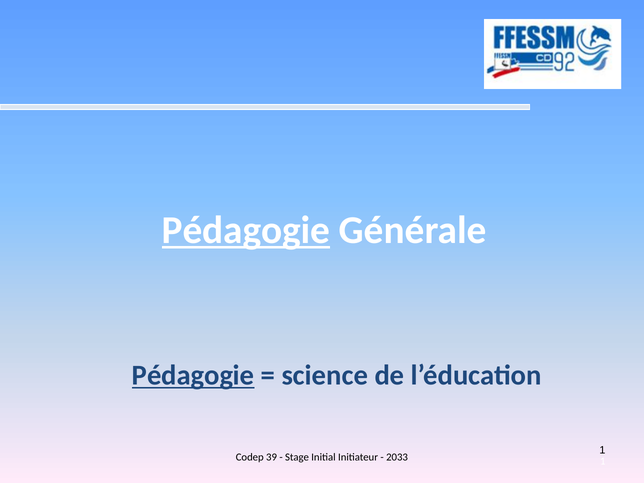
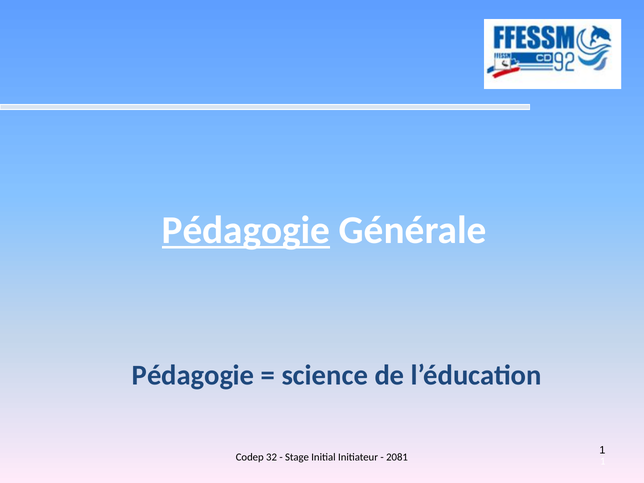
Pédagogie underline: present -> none (193, 375)
39: 39 -> 32 (272, 457)
2033: 2033 -> 2081 (397, 457)
